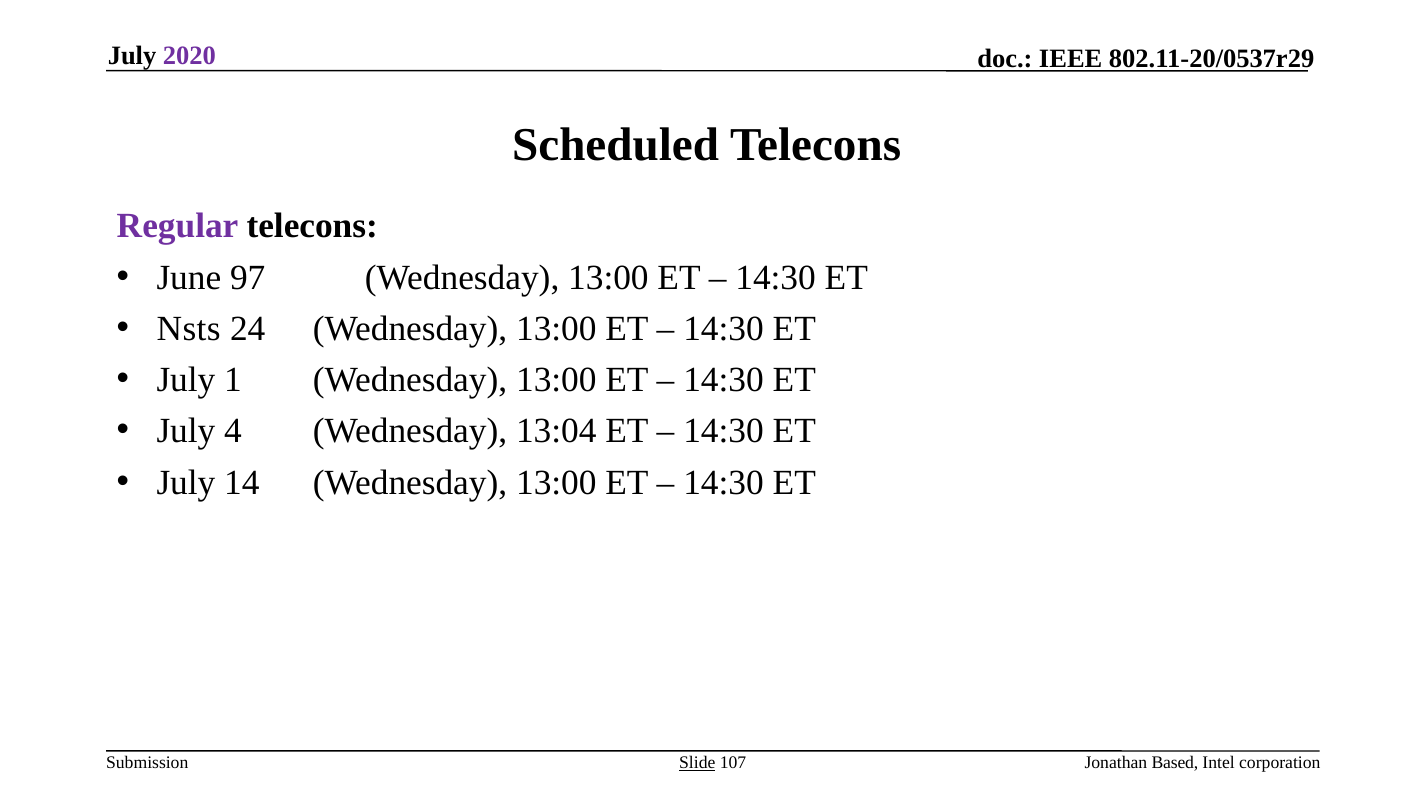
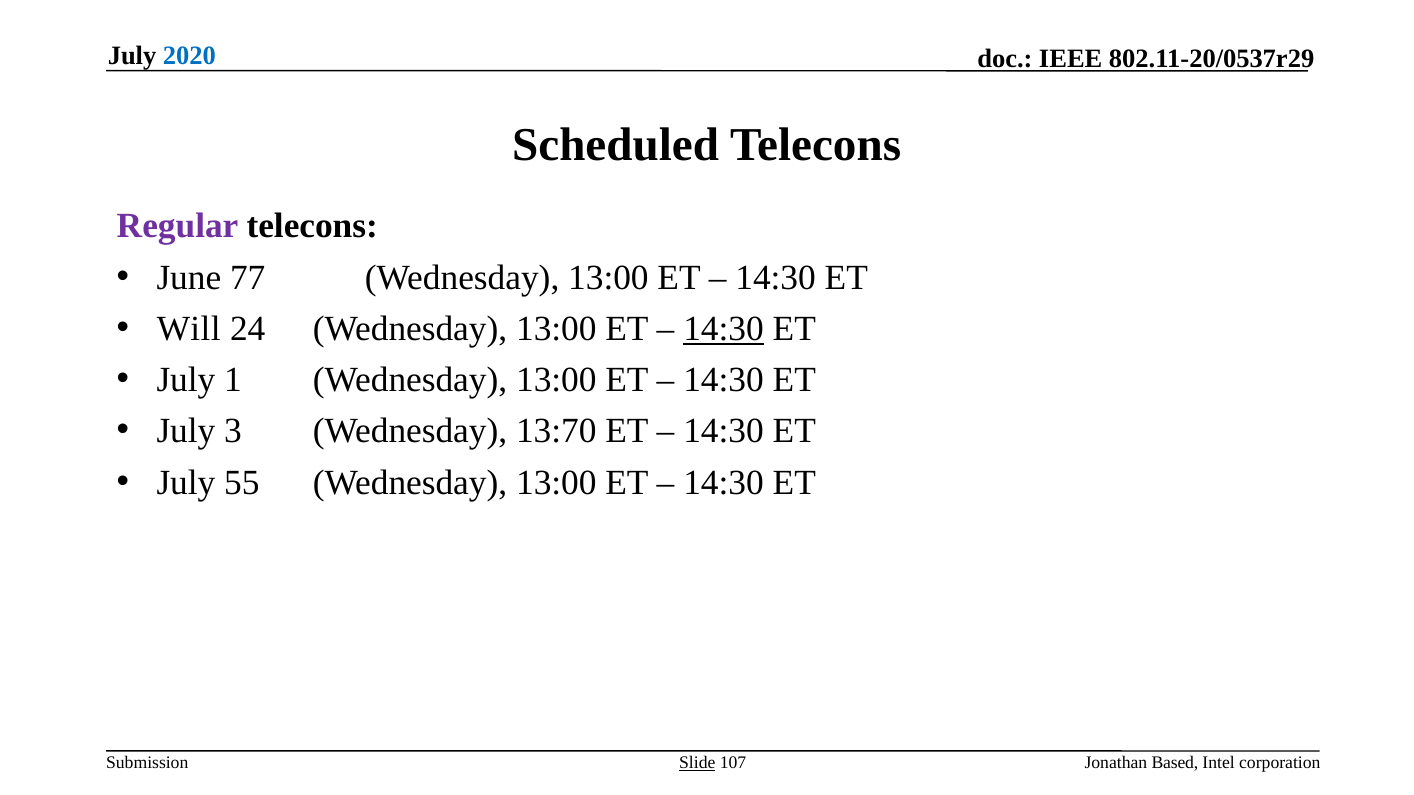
2020 colour: purple -> blue (189, 56)
97: 97 -> 77 (248, 278)
Nsts: Nsts -> Will (189, 329)
14:30 underline: none -> present (724, 329)
4: 4 -> 3 (233, 431)
13:04: 13:04 -> 13:70 (556, 431)
14: 14 -> 55 (242, 483)
